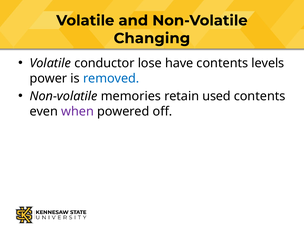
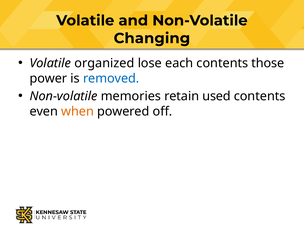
conductor: conductor -> organized (104, 63)
have: have -> each (179, 63)
levels: levels -> those (268, 63)
when colour: purple -> orange (78, 111)
